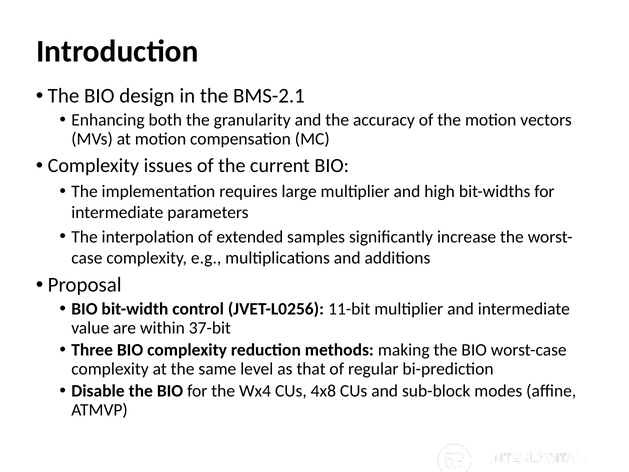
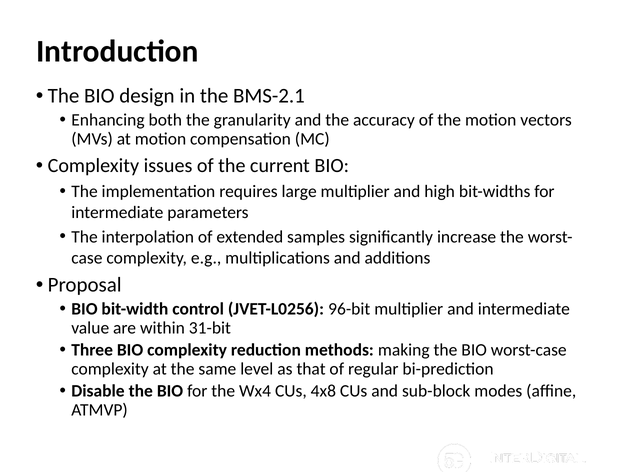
11-bit: 11-bit -> 96-bit (349, 309)
37-bit: 37-bit -> 31-bit (210, 328)
